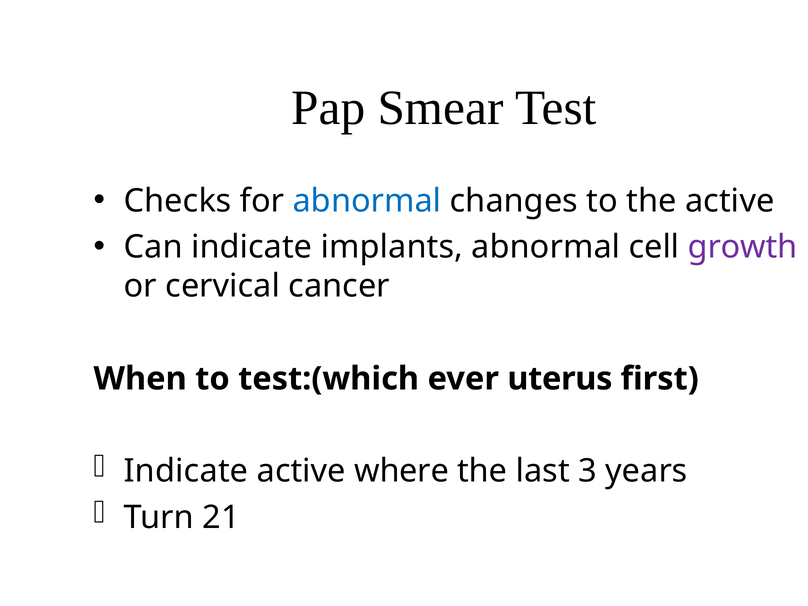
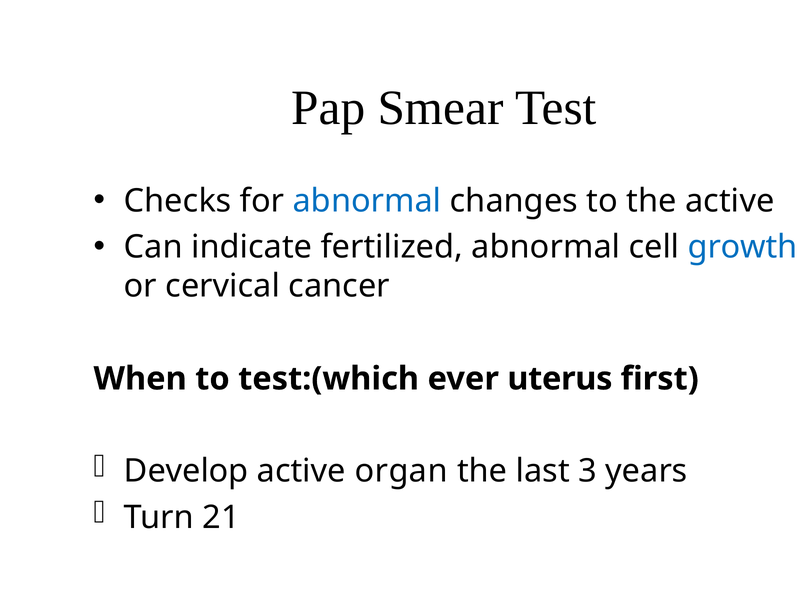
implants: implants -> fertilized (392, 247)
growth colour: purple -> blue (743, 247)
Indicate: Indicate -> Develop (186, 471)
where: where -> organ (401, 471)
